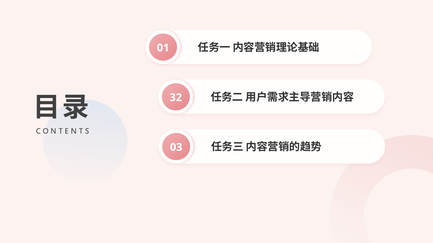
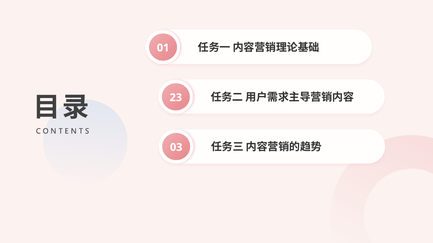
32: 32 -> 23 (176, 98)
